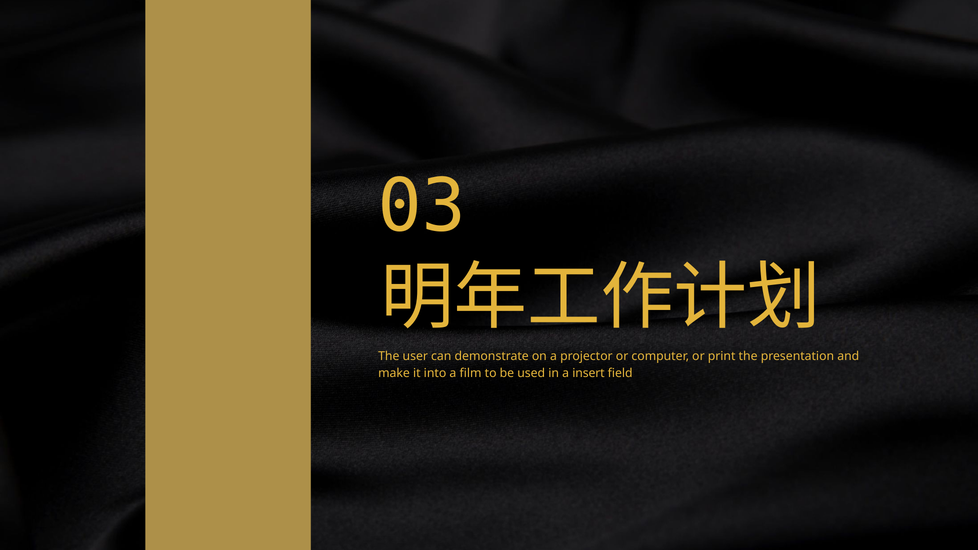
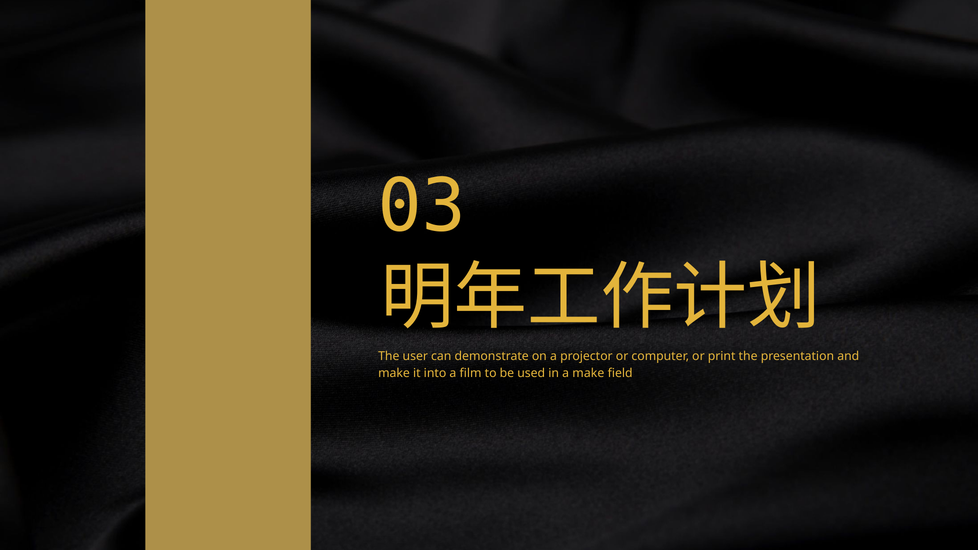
a insert: insert -> make (588, 373)
